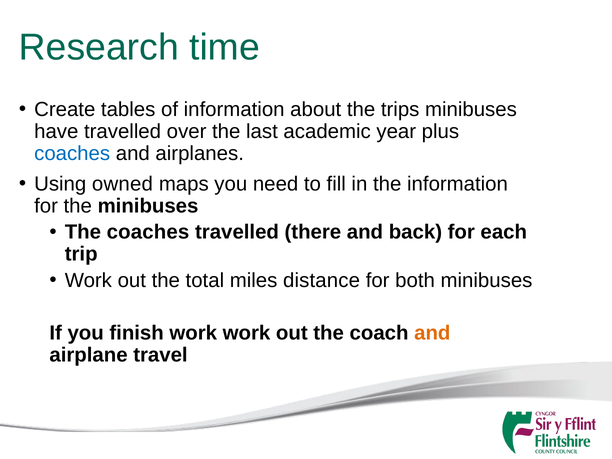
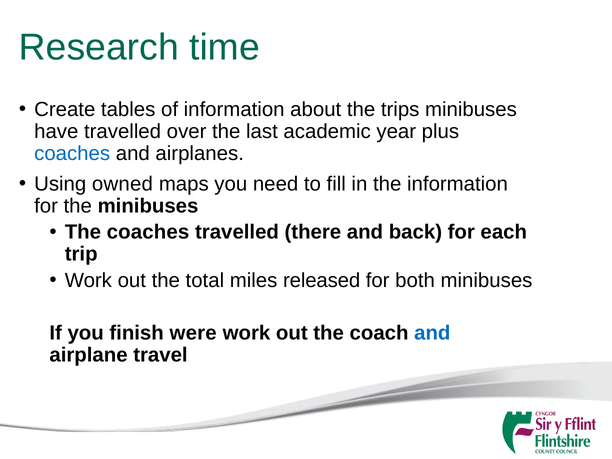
distance: distance -> released (322, 280)
finish work: work -> were (193, 333)
and colour: orange -> blue (432, 333)
